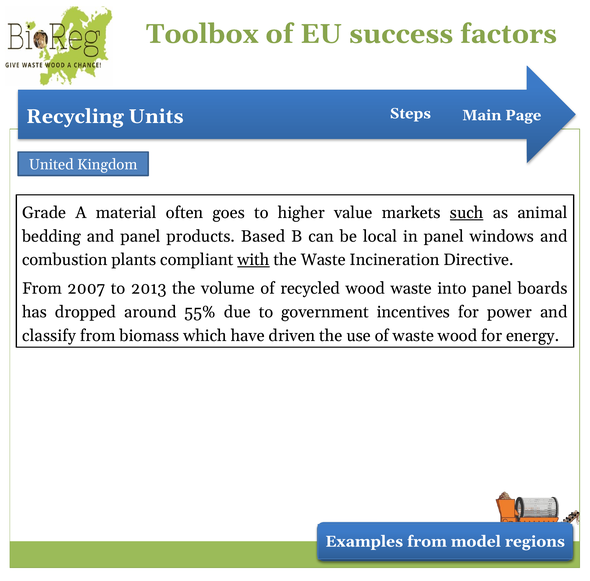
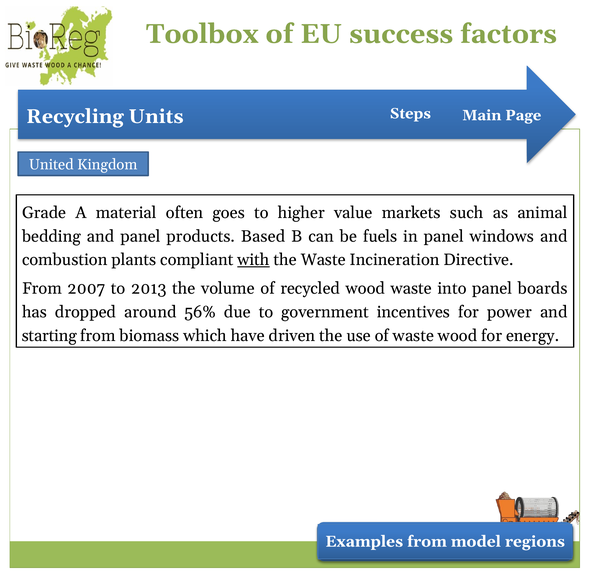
such underline: present -> none (467, 213)
local: local -> fuels (380, 236)
55%: 55% -> 56% (200, 312)
classify: classify -> starting (49, 336)
